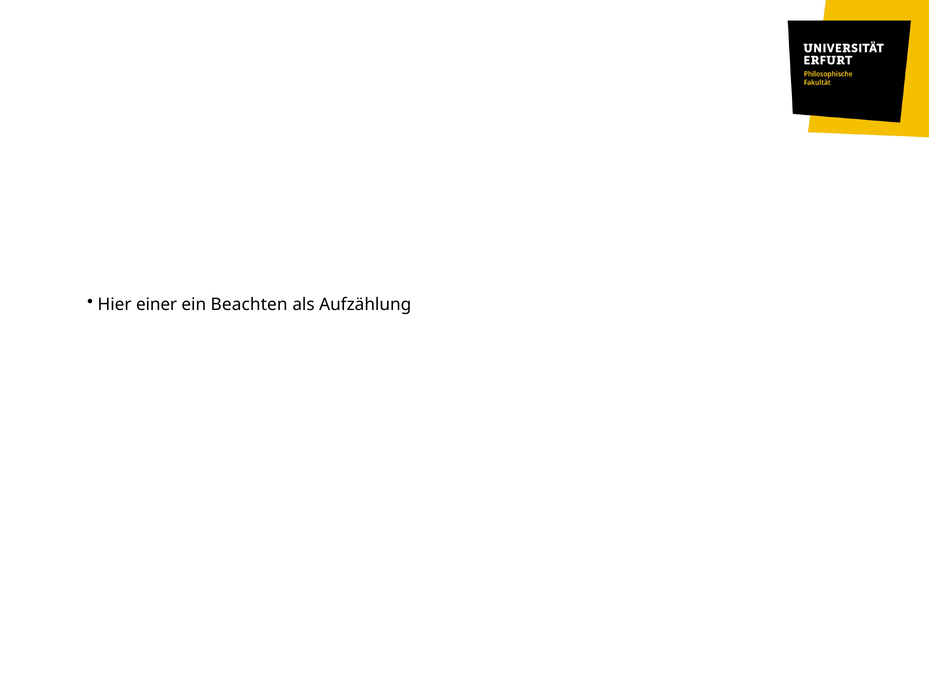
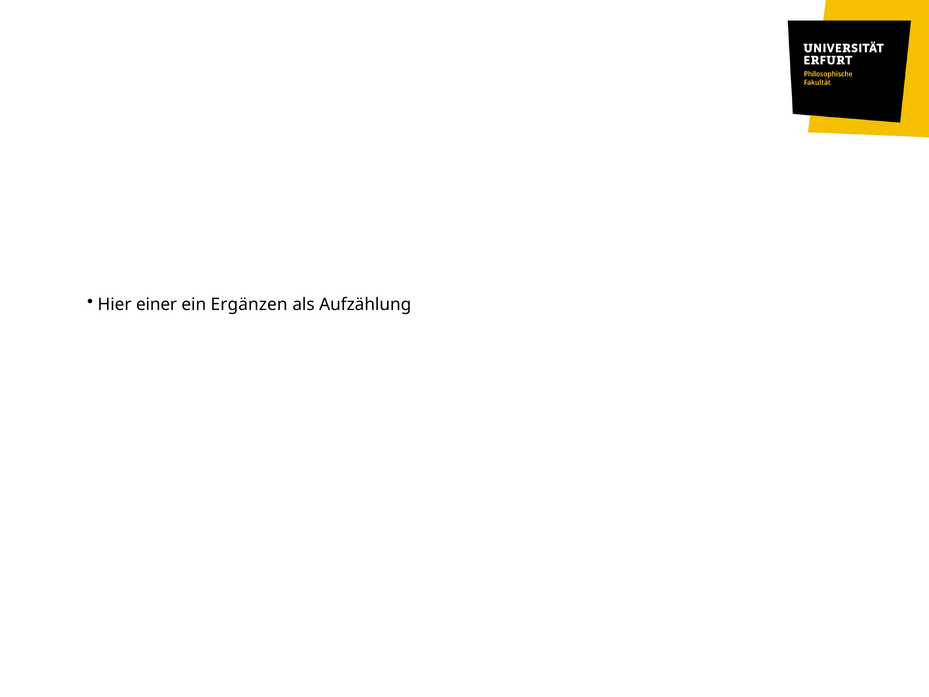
Beachten: Beachten -> Ergänzen (249, 304)
